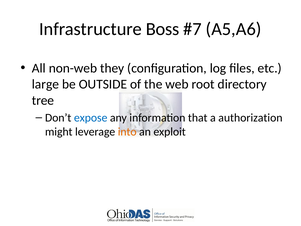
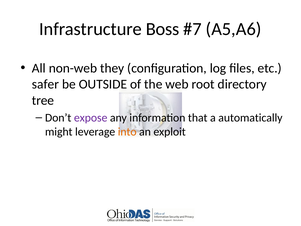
large: large -> safer (45, 84)
expose colour: blue -> purple (91, 118)
authorization: authorization -> automatically (250, 118)
